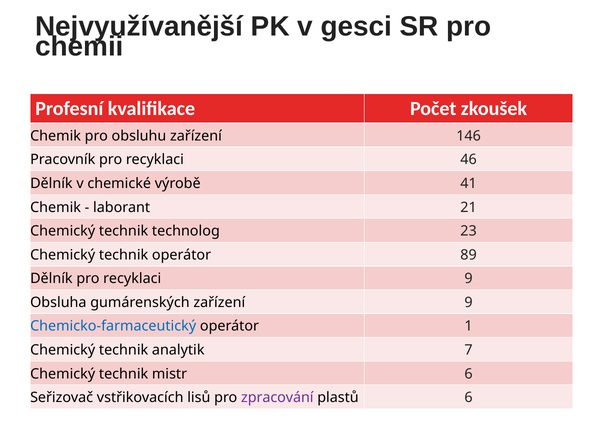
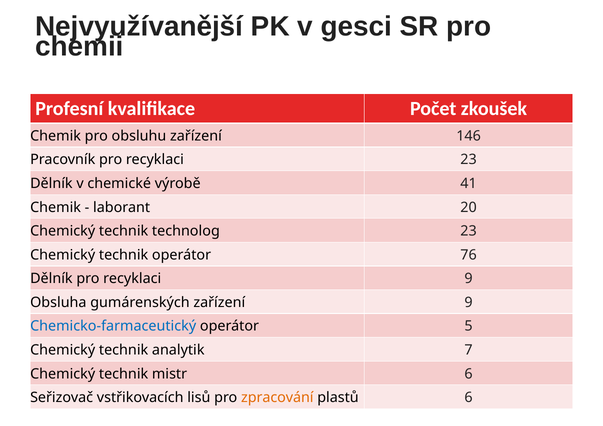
recyklaci 46: 46 -> 23 (469, 160)
21: 21 -> 20 (469, 208)
89: 89 -> 76 (469, 255)
1: 1 -> 5 (469, 327)
zpracování colour: purple -> orange (277, 398)
